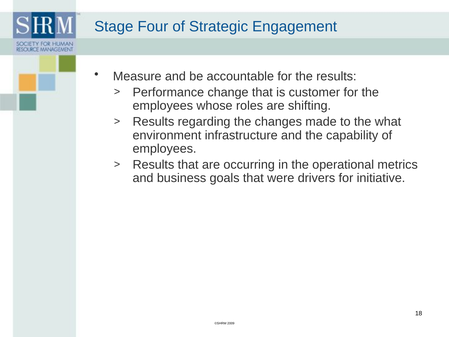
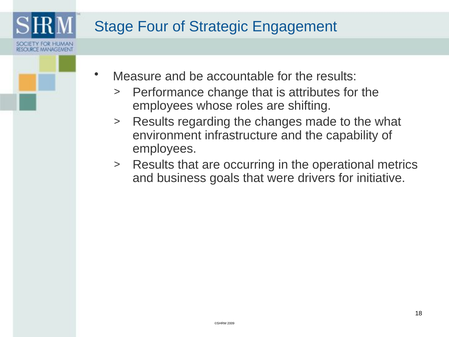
customer: customer -> attributes (314, 92)
